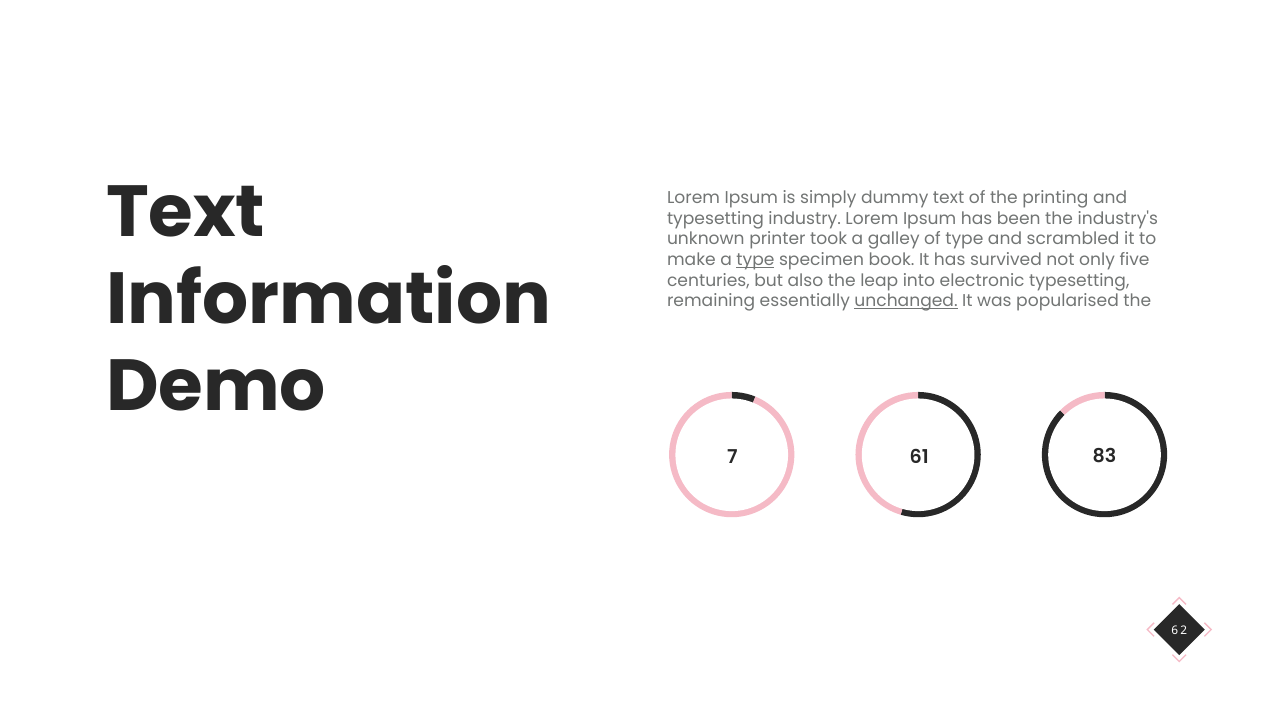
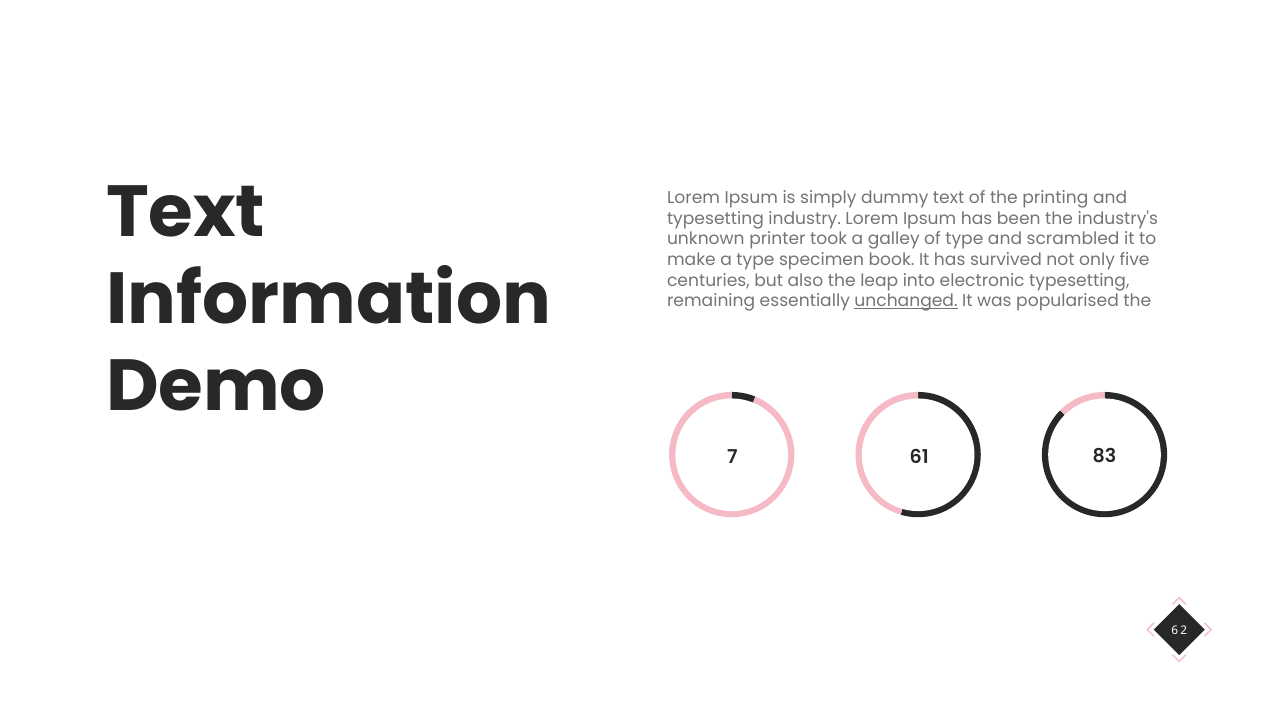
type underline: present -> none (755, 260)
